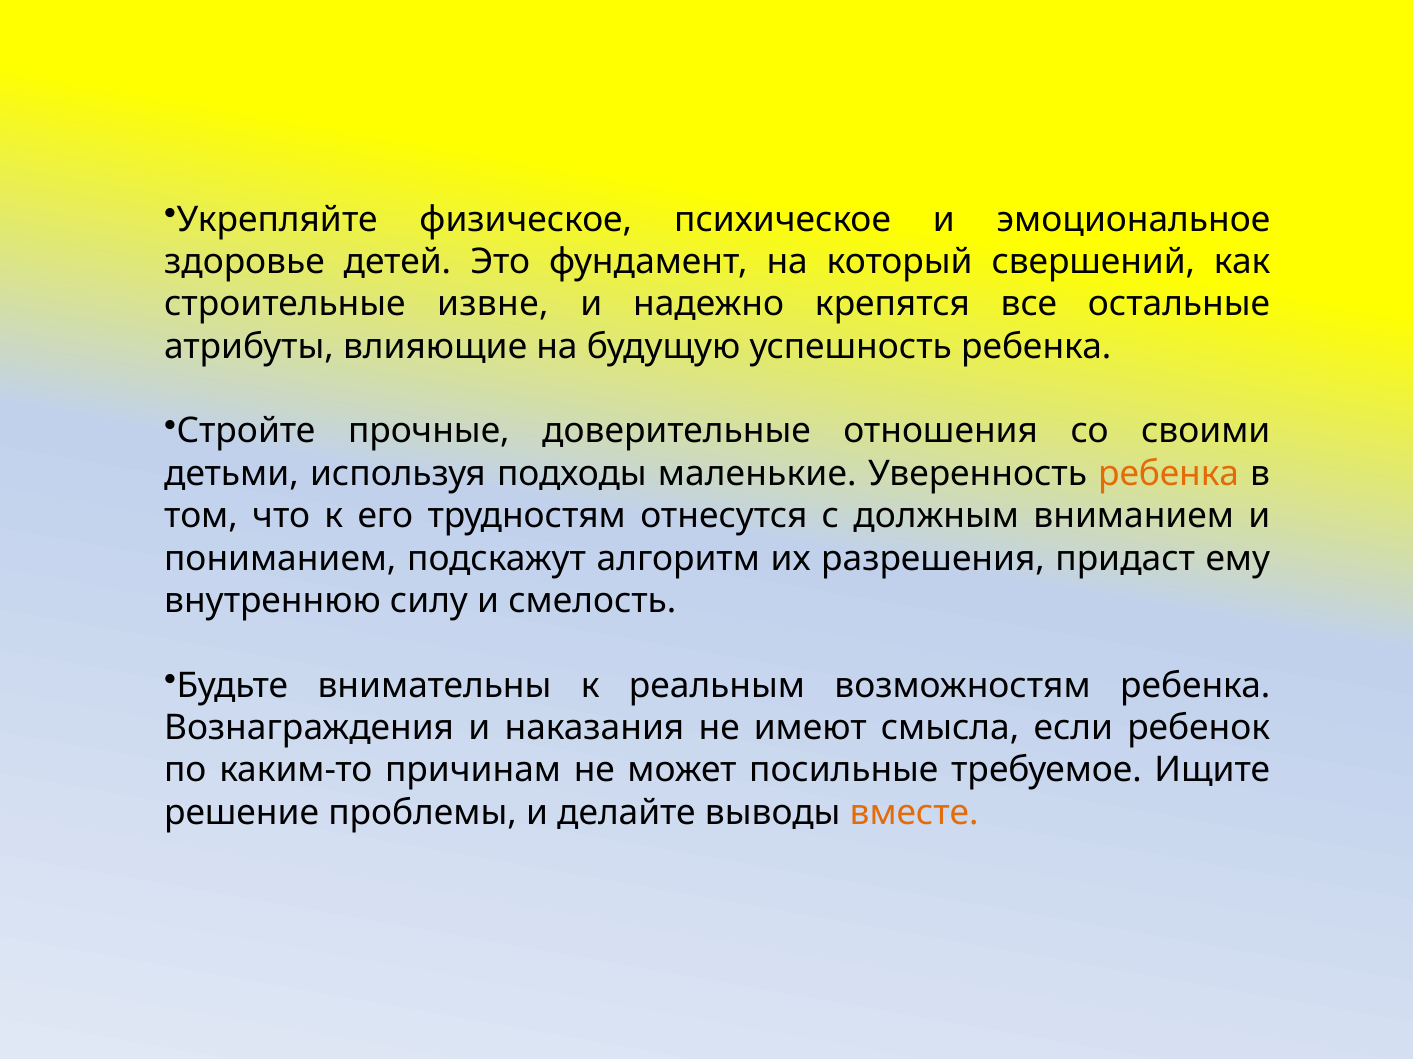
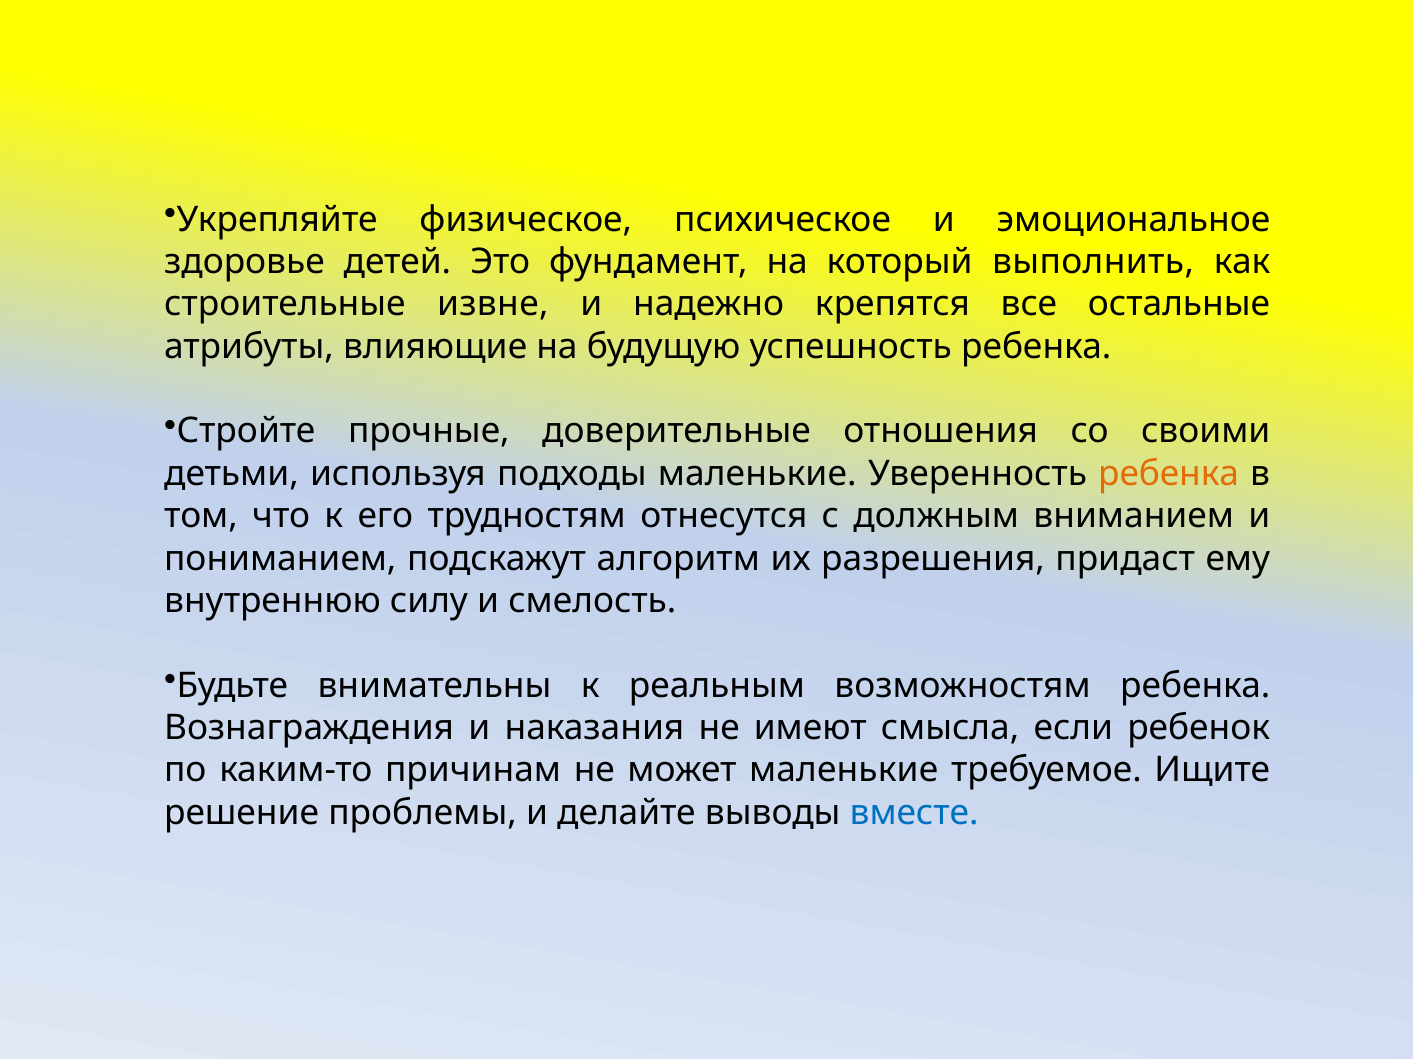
свершений: свершений -> выполнить (1093, 262)
может посильные: посильные -> маленькие (844, 771)
вместе colour: orange -> blue (914, 813)
